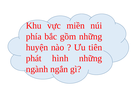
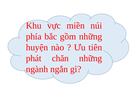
hình: hình -> chăn (60, 58)
